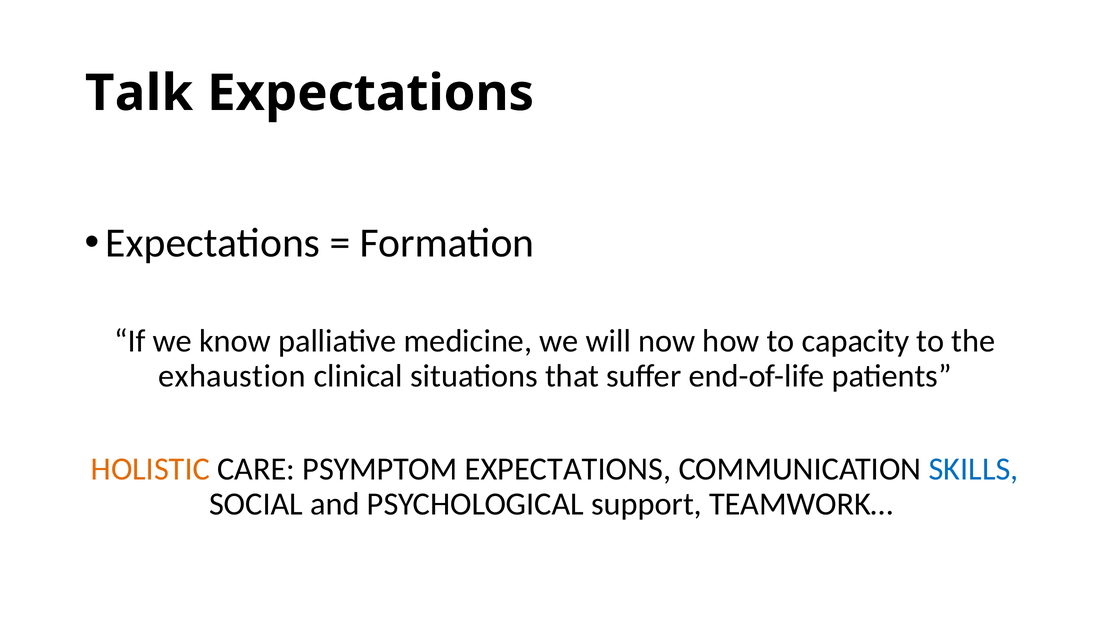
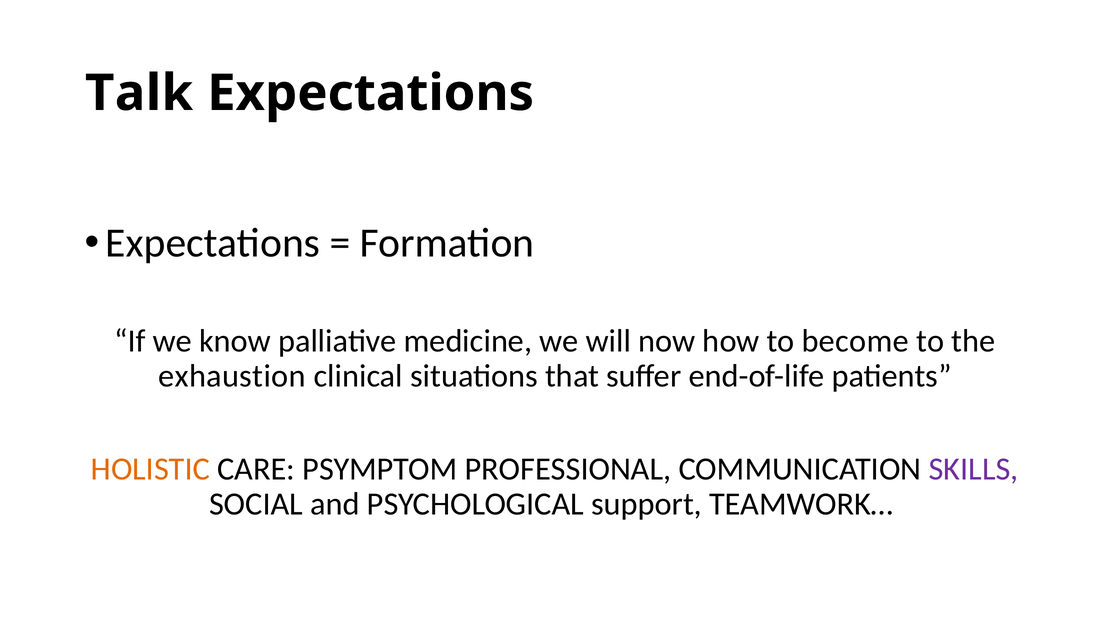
capacity: capacity -> become (855, 341)
PSYMPTOM EXPECTATIONS: EXPECTATIONS -> PROFESSIONAL (568, 469)
SKILLS colour: blue -> purple (974, 469)
